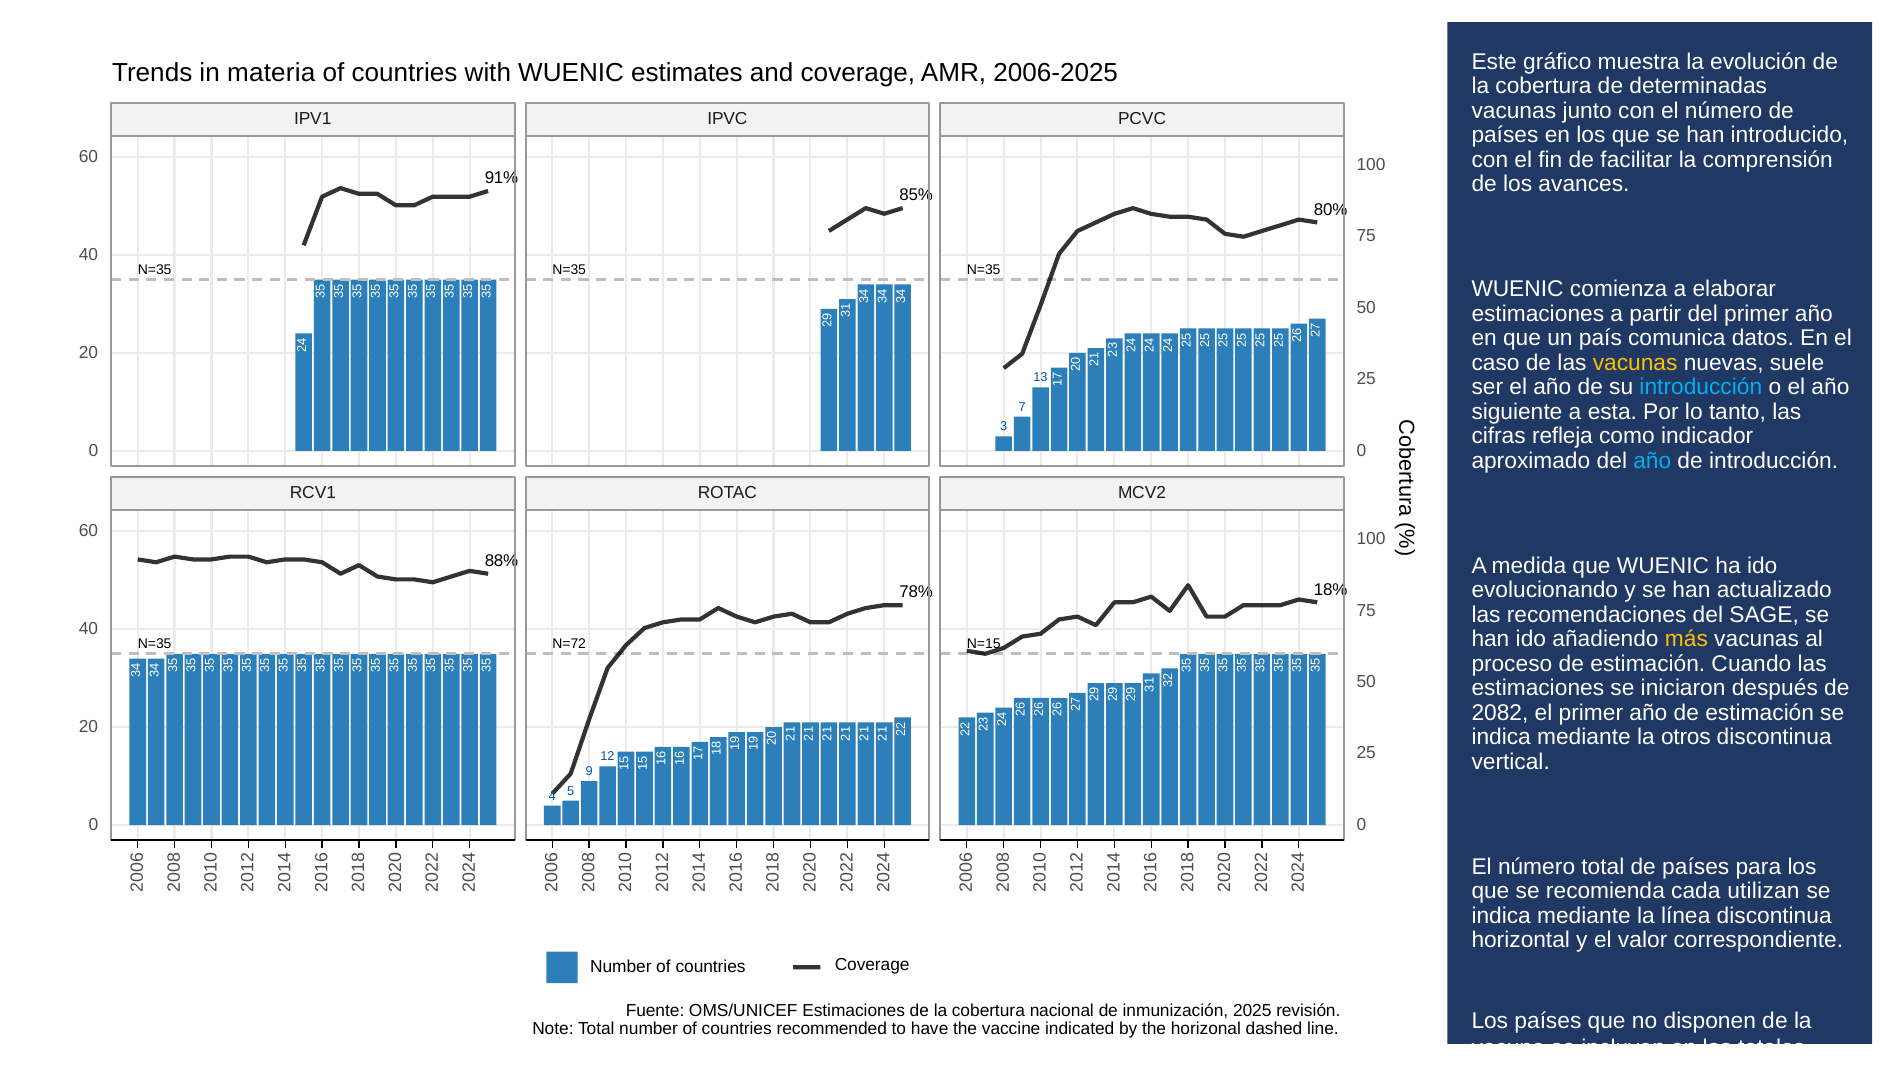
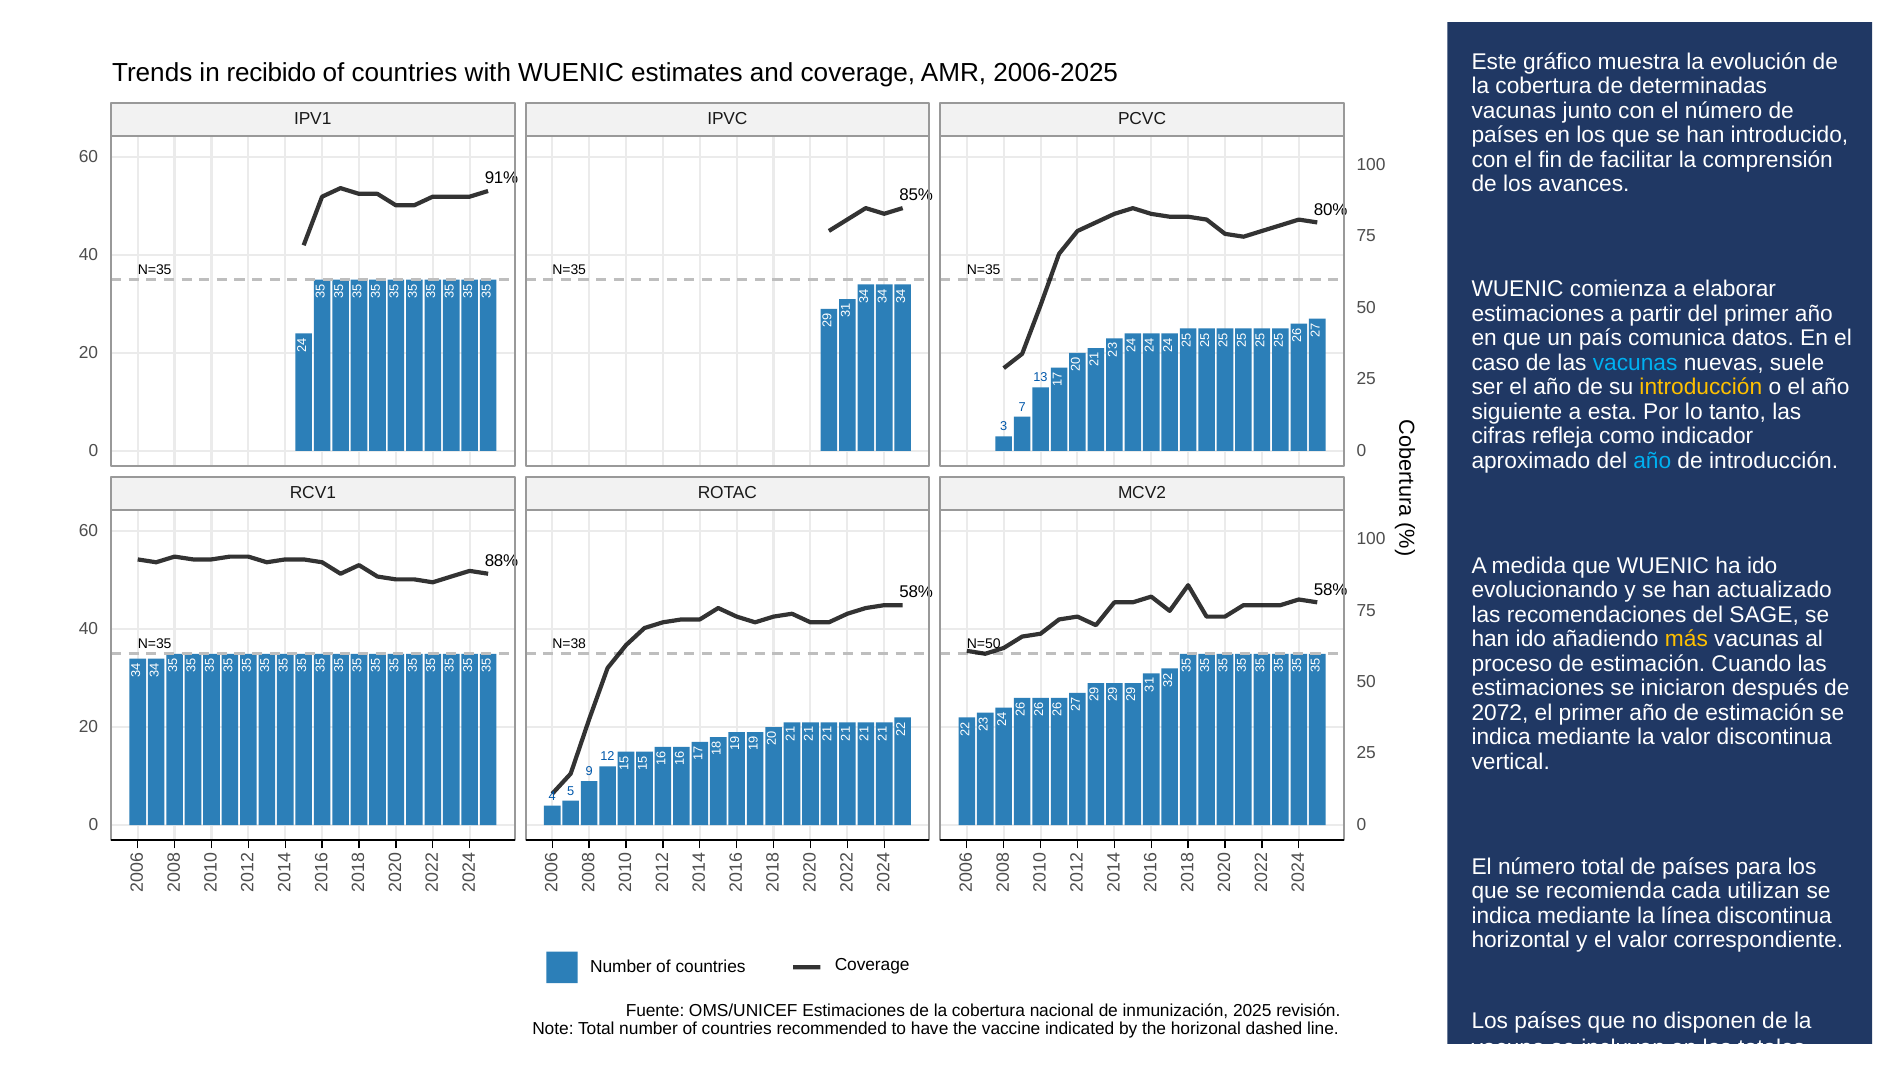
materia: materia -> recibido (271, 73)
vacunas colour: yellow -> light blue (1635, 363)
introducción colour: light blue -> yellow (1701, 388)
18%: 18% -> 58% (1331, 590)
78%: 78% -> 58% (916, 593)
N=72: N=72 -> N=38 (569, 644)
N=15: N=15 -> N=50 (984, 644)
2082: 2082 -> 2072 (1500, 713)
la otros: otros -> valor (1686, 738)
